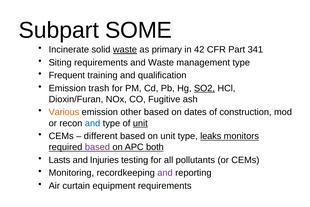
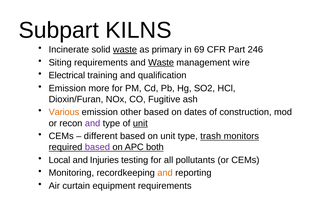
SOME: SOME -> KILNS (138, 30)
42: 42 -> 69 (199, 50)
341: 341 -> 246 (255, 50)
Waste underline: none -> present (161, 62)
management type: type -> wire (241, 62)
Frequent: Frequent -> Electrical (67, 75)
trash: trash -> more (99, 88)
SO2 underline: present -> none (205, 88)
and colour: blue -> purple (93, 123)
leaks: leaks -> trash (211, 136)
Lasts: Lasts -> Local (59, 160)
and colour: purple -> orange (165, 173)
